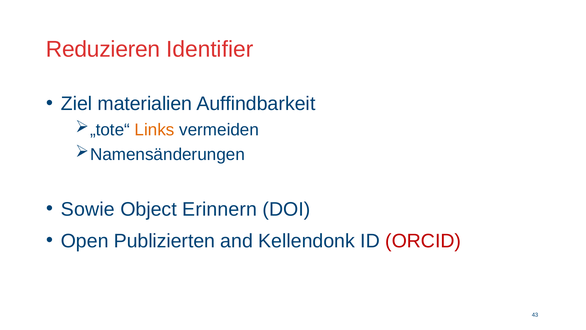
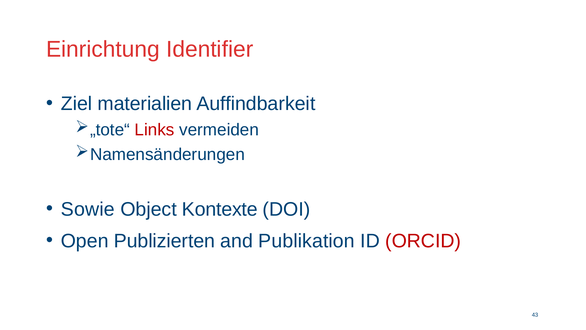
Reduzieren: Reduzieren -> Einrichtung (103, 49)
Links colour: orange -> red (155, 130)
Erinnern: Erinnern -> Kontexte (220, 209)
Kellendonk: Kellendonk -> Publikation (307, 241)
